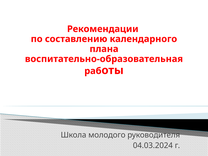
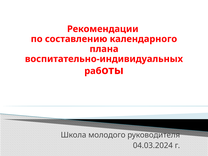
воспитательно-образовательная: воспитательно-образовательная -> воспитательно-индивидуальных (104, 59)
